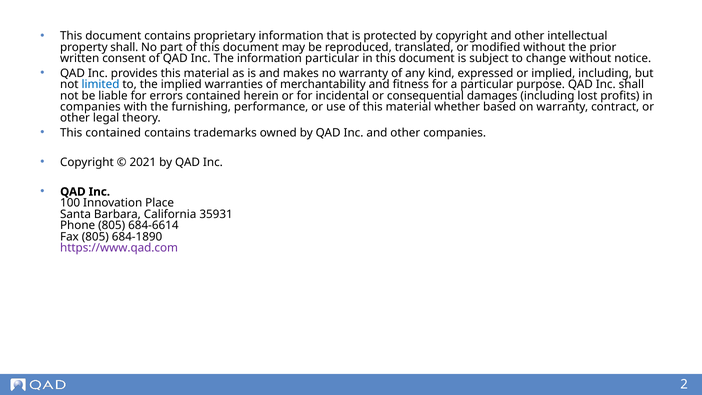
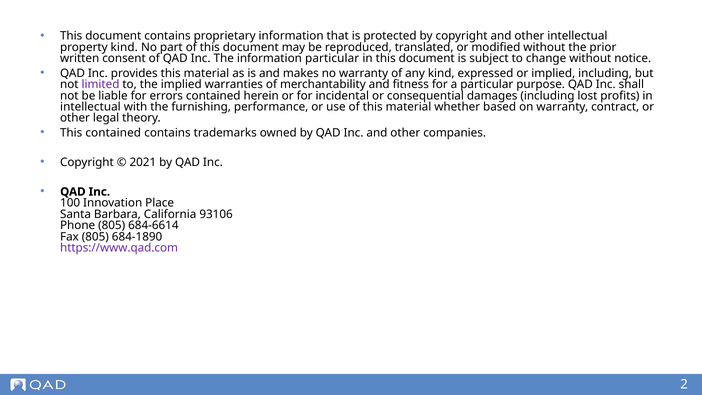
property shall: shall -> kind (124, 47)
limited colour: blue -> purple (101, 84)
companies: companies -> intellectual (90, 107)
35931: 35931 -> 93106 (216, 214)
